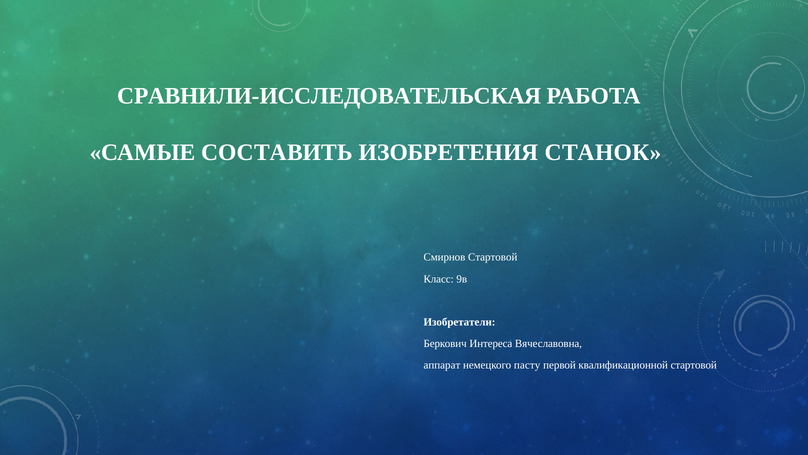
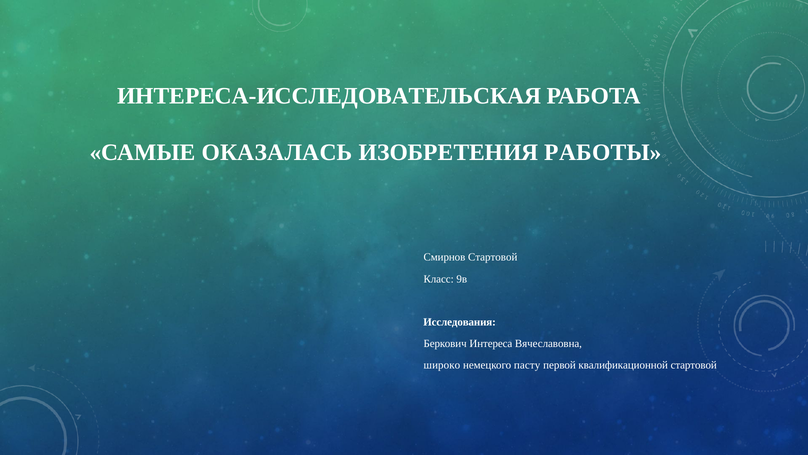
СРАВНИЛИ-ИССЛЕДОВАТЕЛЬСКАЯ: СРАВНИЛИ-ИССЛЕДОВАТЕЛЬСКАЯ -> ИНТЕРЕСА-ИССЛЕДОВАТЕЛЬСКАЯ (329, 96)
СОСТАВИТЬ: СОСТАВИТЬ -> ОКАЗАЛАСЬ (277, 152)
СТАНОК: СТАНОК -> РАБОТЫ (603, 152)
Изобретатели: Изобретатели -> Исследования (460, 322)
аппарат: аппарат -> широко (442, 365)
